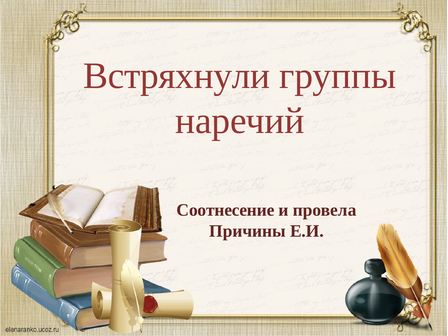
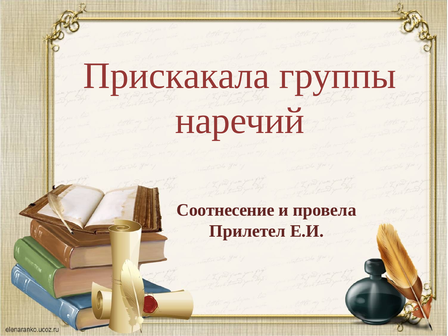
Встряхнули: Встряхнули -> Прискакала (177, 76)
Причины: Причины -> Прилетел (248, 231)
